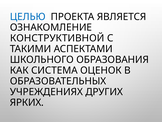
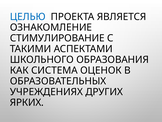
КОНСТРУКТИВНОЙ: КОНСТРУКТИВНОЙ -> СТИМУЛИРОВАНИЕ (57, 38)
